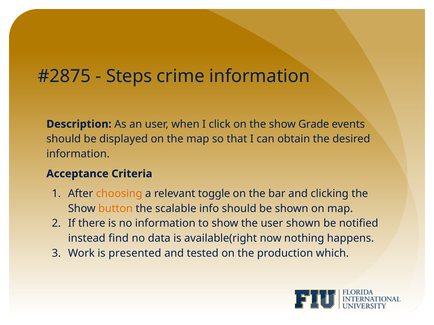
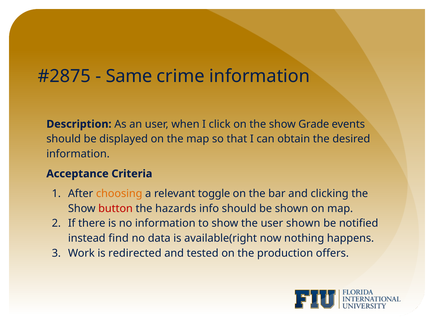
Steps: Steps -> Same (129, 76)
button colour: orange -> red (116, 209)
scalable: scalable -> hazards (176, 209)
presented: presented -> redirected (135, 254)
which: which -> offers (332, 254)
